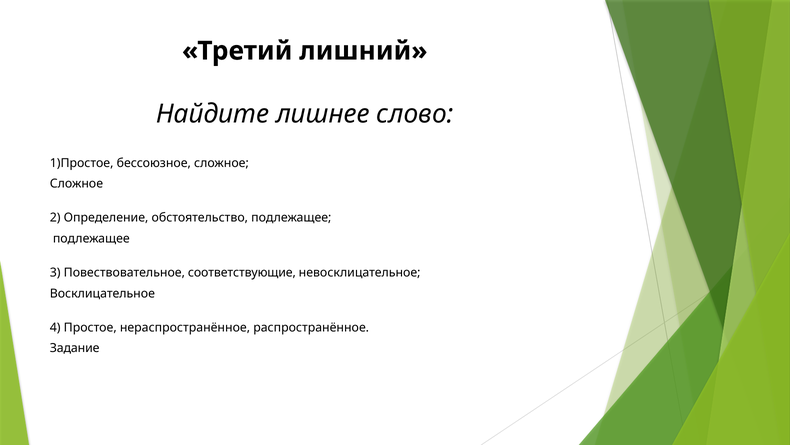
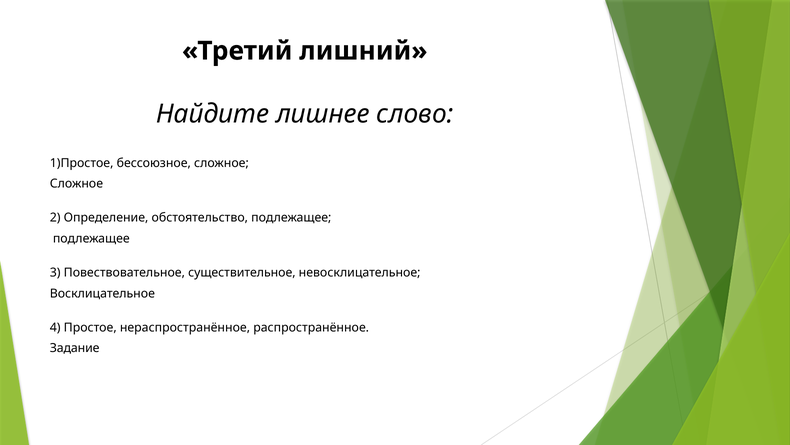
соответствующие: соответствующие -> существительное (242, 272)
